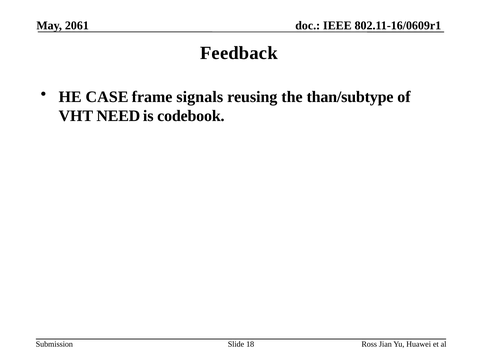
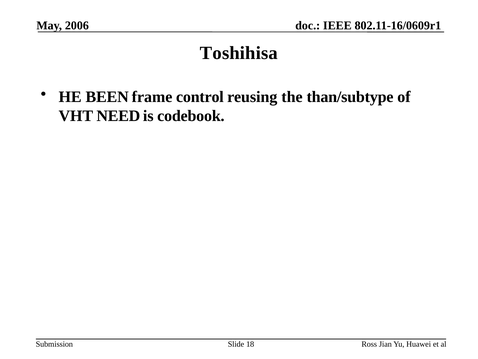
2061: 2061 -> 2006 (77, 26)
Feedback: Feedback -> Toshihisa (239, 53)
CASE: CASE -> BEEN (107, 97)
signals: signals -> control (200, 97)
